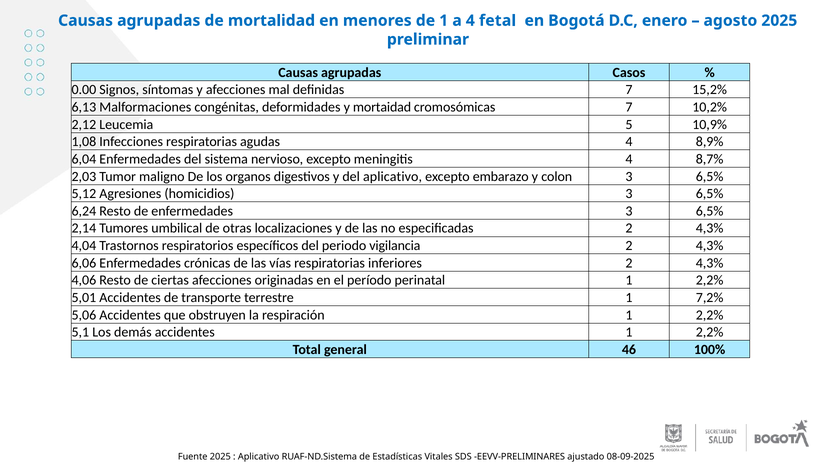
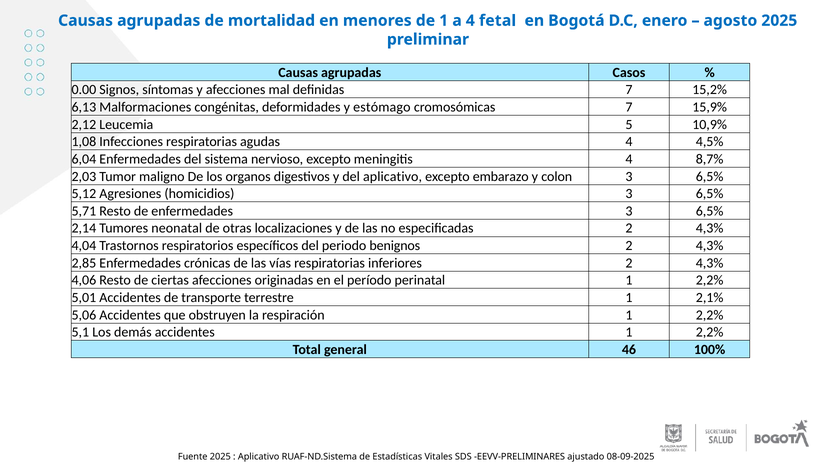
mortaidad: mortaidad -> estómago (382, 107)
10,2%: 10,2% -> 15,9% (710, 107)
8,9%: 8,9% -> 4,5% (710, 142)
6,24: 6,24 -> 5,71 (84, 211)
umbilical: umbilical -> neonatal (177, 229)
vigilancia: vigilancia -> benignos (395, 246)
6,06: 6,06 -> 2,85 (84, 263)
7,2%: 7,2% -> 2,1% (710, 298)
